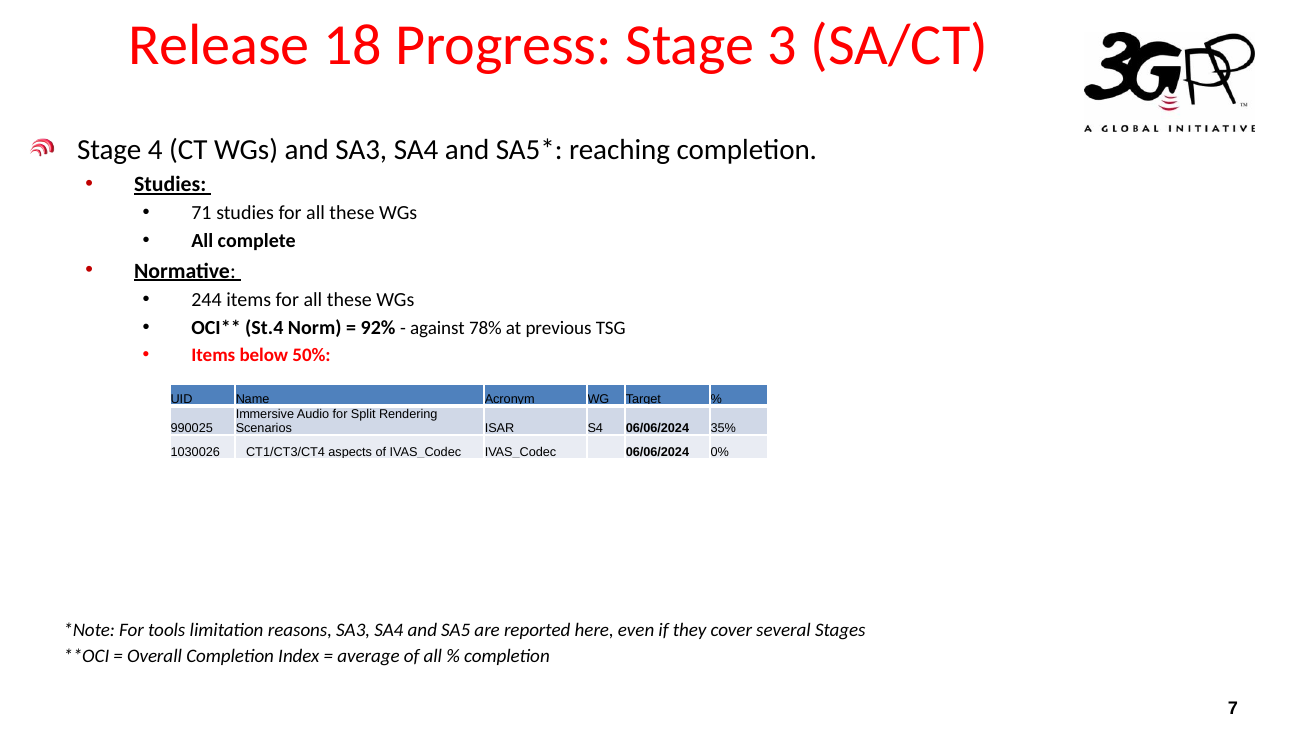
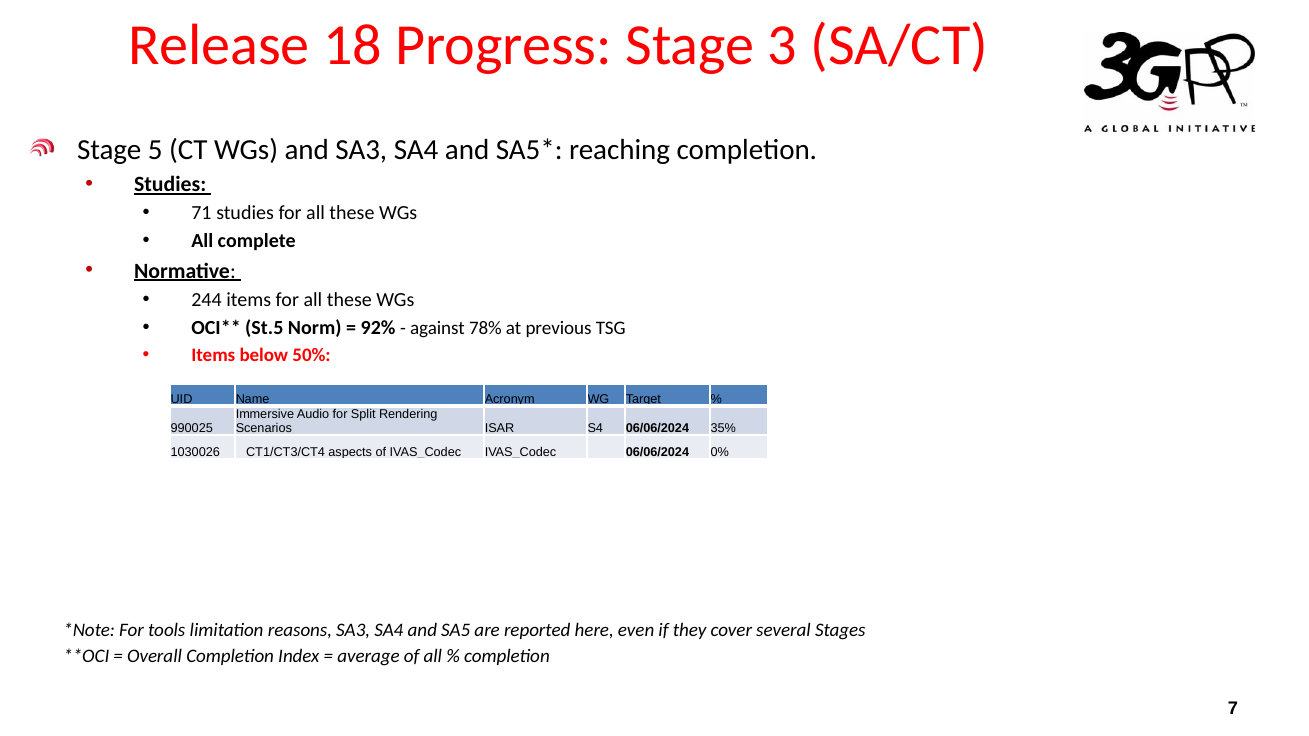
4: 4 -> 5 (155, 150)
St.4: St.4 -> St.5 (264, 328)
